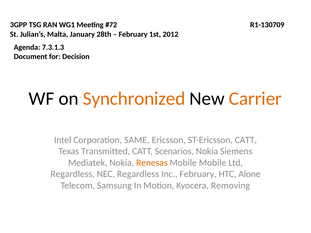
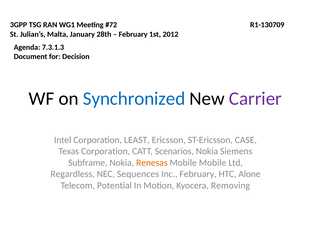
Synchronized colour: orange -> blue (134, 99)
Carrier colour: orange -> purple (255, 99)
SAME: SAME -> LEAST (137, 140)
ST-Ericsson CATT: CATT -> CASE (246, 140)
Texas Transmitted: Transmitted -> Corporation (106, 151)
Mediatek: Mediatek -> Subframe (88, 163)
NEC Regardless: Regardless -> Sequences (138, 174)
Samsung: Samsung -> Potential (114, 186)
